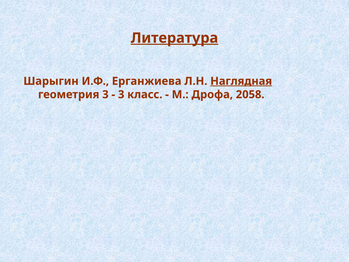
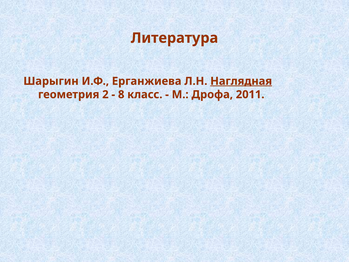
Литература underline: present -> none (174, 38)
геометрия 3: 3 -> 2 (105, 94)
3: 3 -> 8 (121, 94)
2058: 2058 -> 2011 (250, 94)
